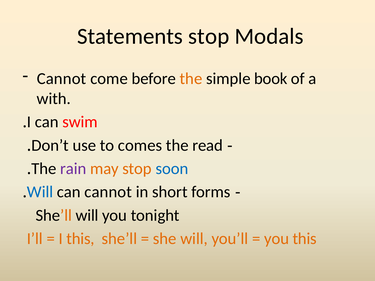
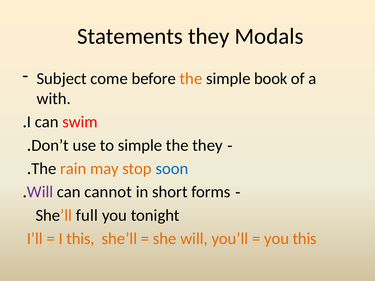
Statements stop: stop -> they (209, 36)
Cannot: Cannot -> Subject (62, 79)
to comes: comes -> simple (140, 145)
the read: read -> they (208, 145)
rain colour: purple -> orange (73, 169)
Will colour: blue -> purple (40, 192)
She’ll will: will -> full (87, 215)
